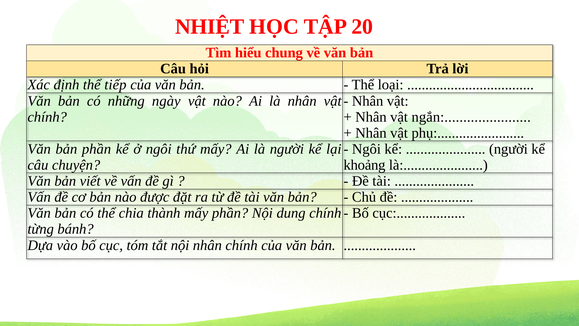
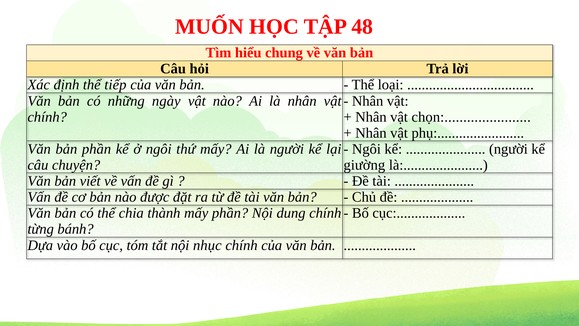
NHIỆT: NHIỆT -> MUỐN (210, 27)
20: 20 -> 48 (362, 27)
ngắn: ngắn -> chọn (471, 117)
khoảng: khoảng -> giường (364, 165)
nội nhân: nhân -> nhục (207, 245)
